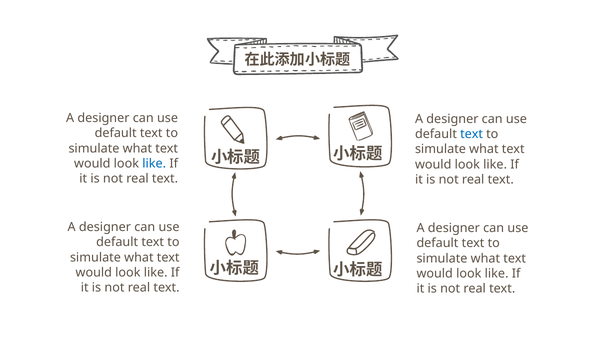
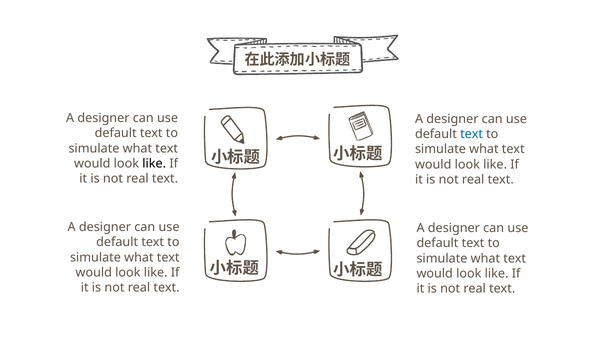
like colour: blue -> black (154, 164)
